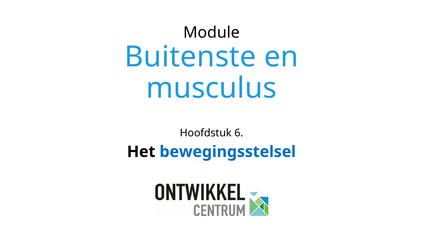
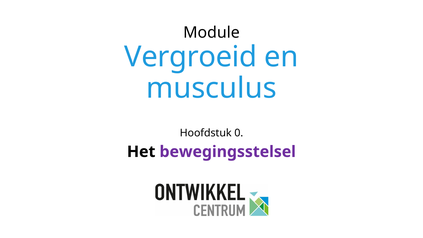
Buitenste: Buitenste -> Vergroeid (191, 57)
6: 6 -> 0 (239, 133)
bewegingsstelsel colour: blue -> purple (228, 152)
